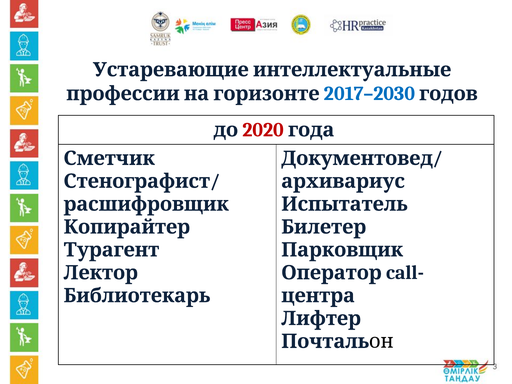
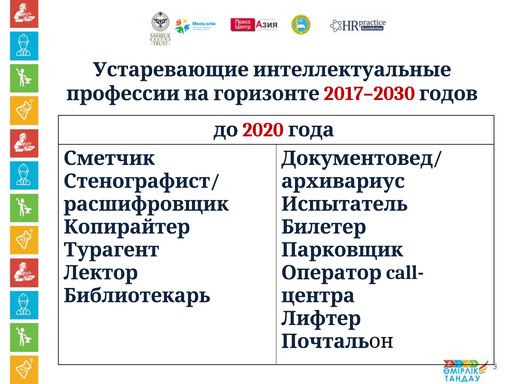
2017–2030 colour: blue -> red (369, 94)
